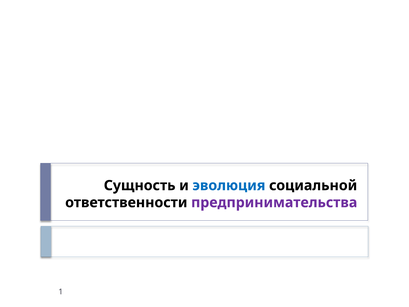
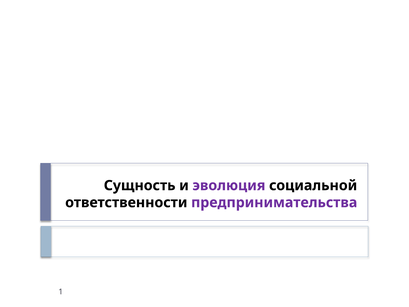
эволюция colour: blue -> purple (229, 185)
